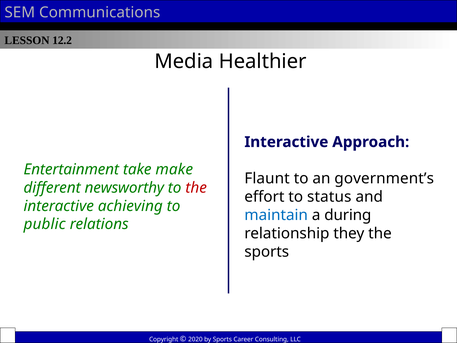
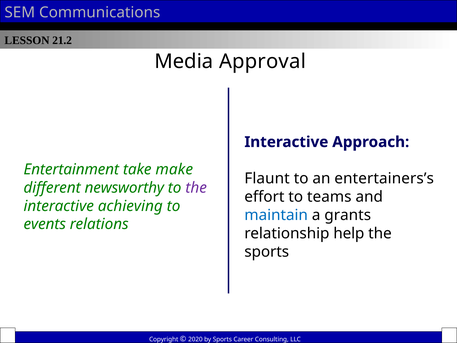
12.2: 12.2 -> 21.2 (62, 40)
Healthier: Healthier -> Approval (263, 62)
government’s: government’s -> entertainers’s (384, 178)
the colour: red -> purple (196, 188)
status: status -> teams (329, 197)
during: during -> grants (348, 215)
public: public -> events (45, 224)
they: they -> help (349, 233)
